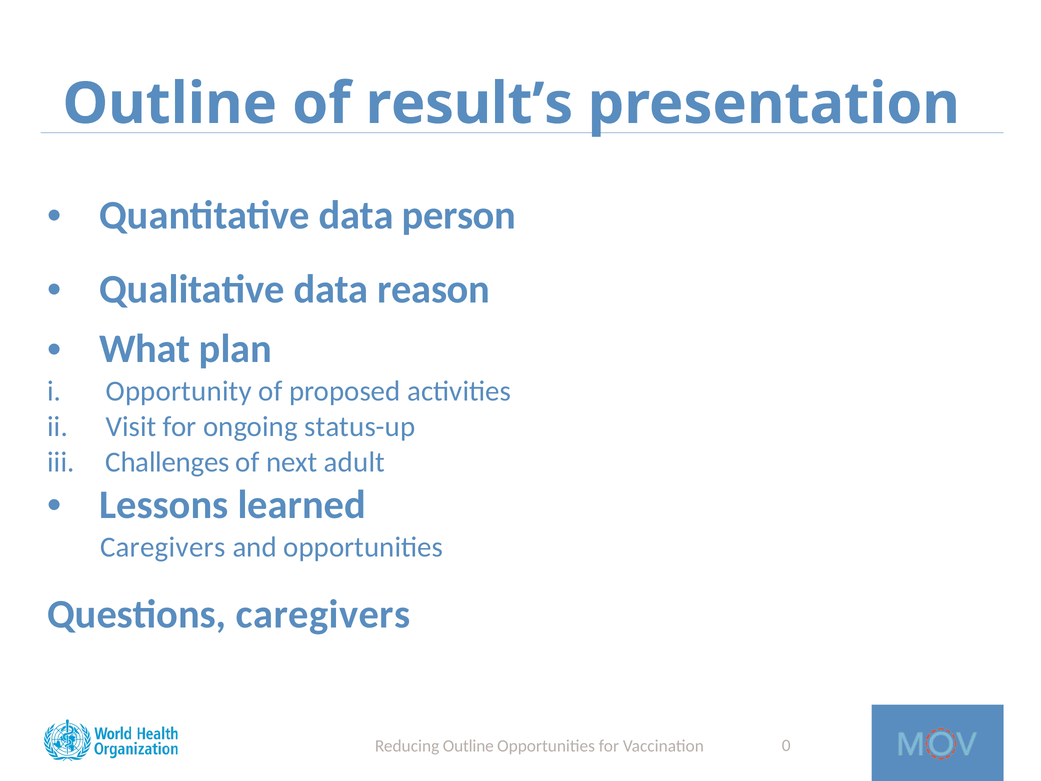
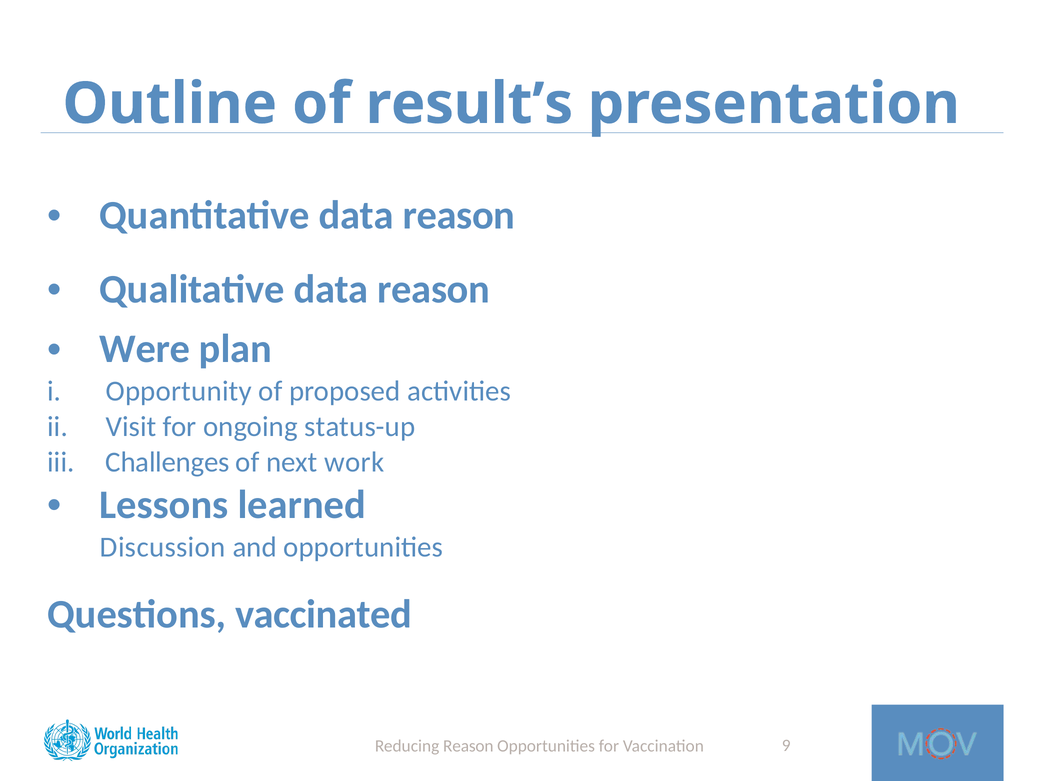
Quantitative data person: person -> reason (459, 215)
What: What -> Were (145, 349)
adult: adult -> work (354, 462)
Caregivers: Caregivers -> Discussion (163, 547)
Questions caregivers: caregivers -> vaccinated (324, 614)
Reducing Outline: Outline -> Reason (468, 746)
0: 0 -> 9 (786, 745)
